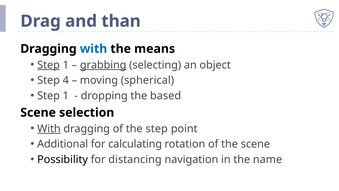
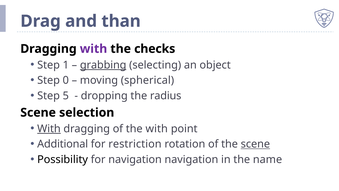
with colour: blue -> purple (94, 49)
means: means -> checks (155, 49)
Step underline: present -> none (49, 65)
4: 4 -> 0 (66, 80)
1: 1 -> 5 (66, 96)
based: based -> radius (166, 96)
the step: step -> with (157, 129)
calculating: calculating -> restriction (135, 144)
scene underline: none -> present (255, 144)
for distancing: distancing -> navigation (135, 159)
